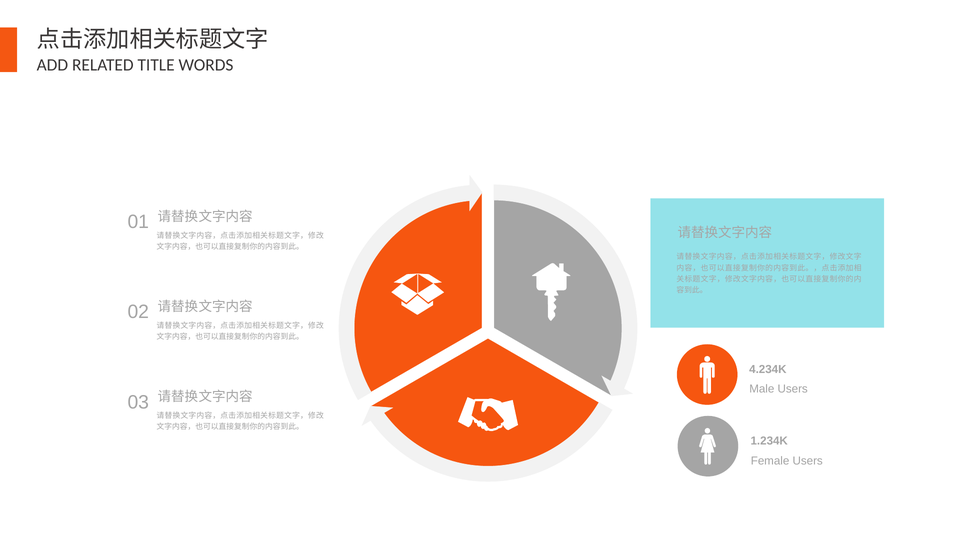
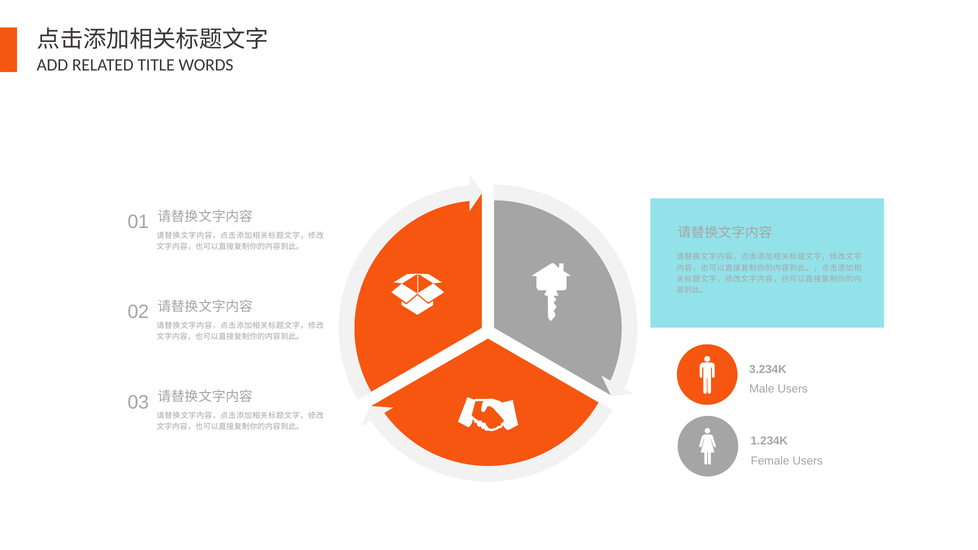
4.234K: 4.234K -> 3.234K (768, 369)
